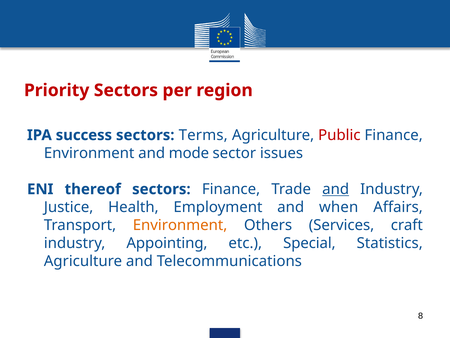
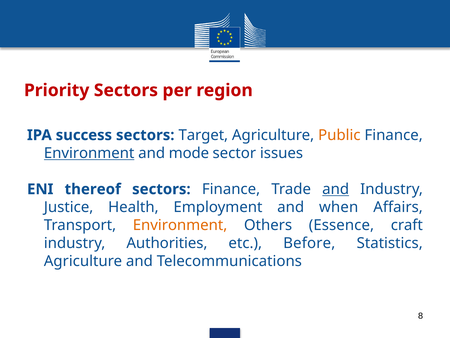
Terms: Terms -> Target (203, 135)
Public colour: red -> orange (339, 135)
Environment underline: none -> present (89, 153)
Services: Services -> Essence (341, 225)
Appointing: Appointing -> Authorities (167, 243)
Special: Special -> Before (309, 243)
